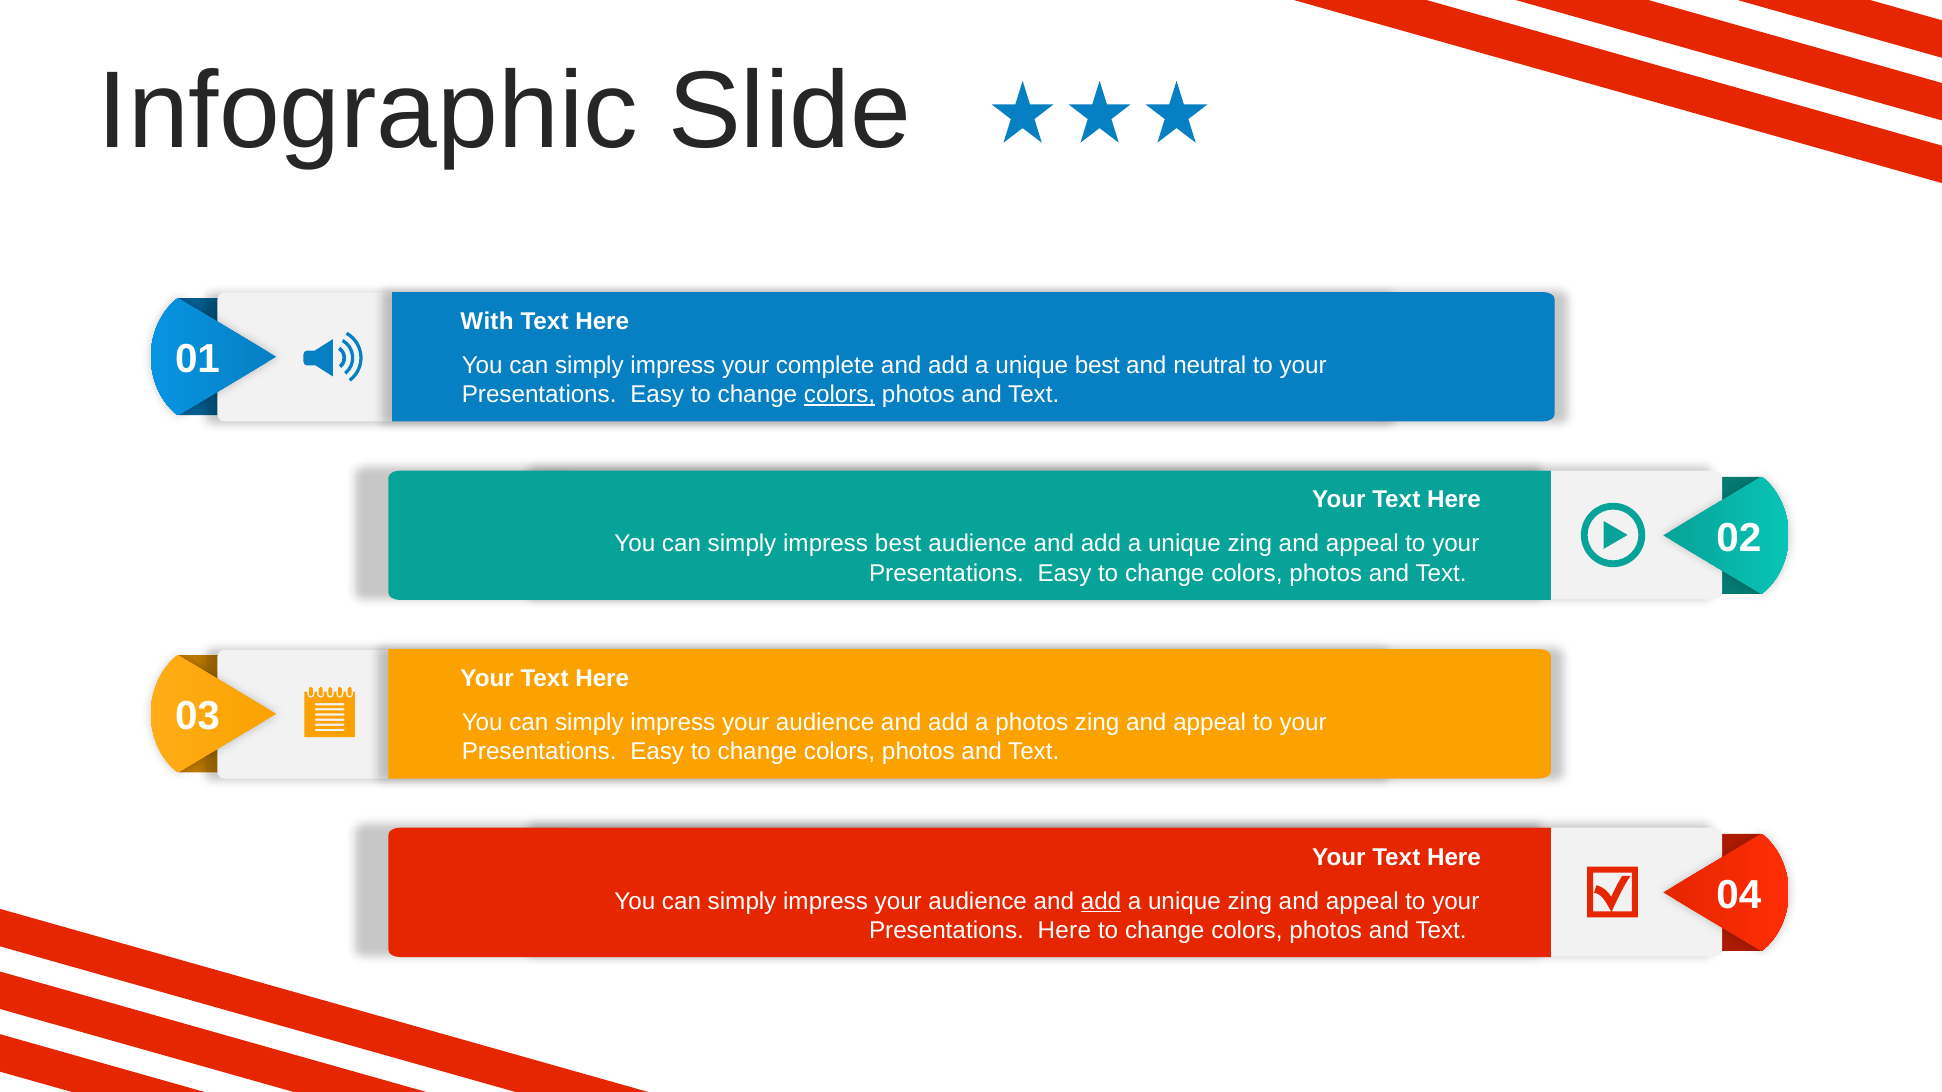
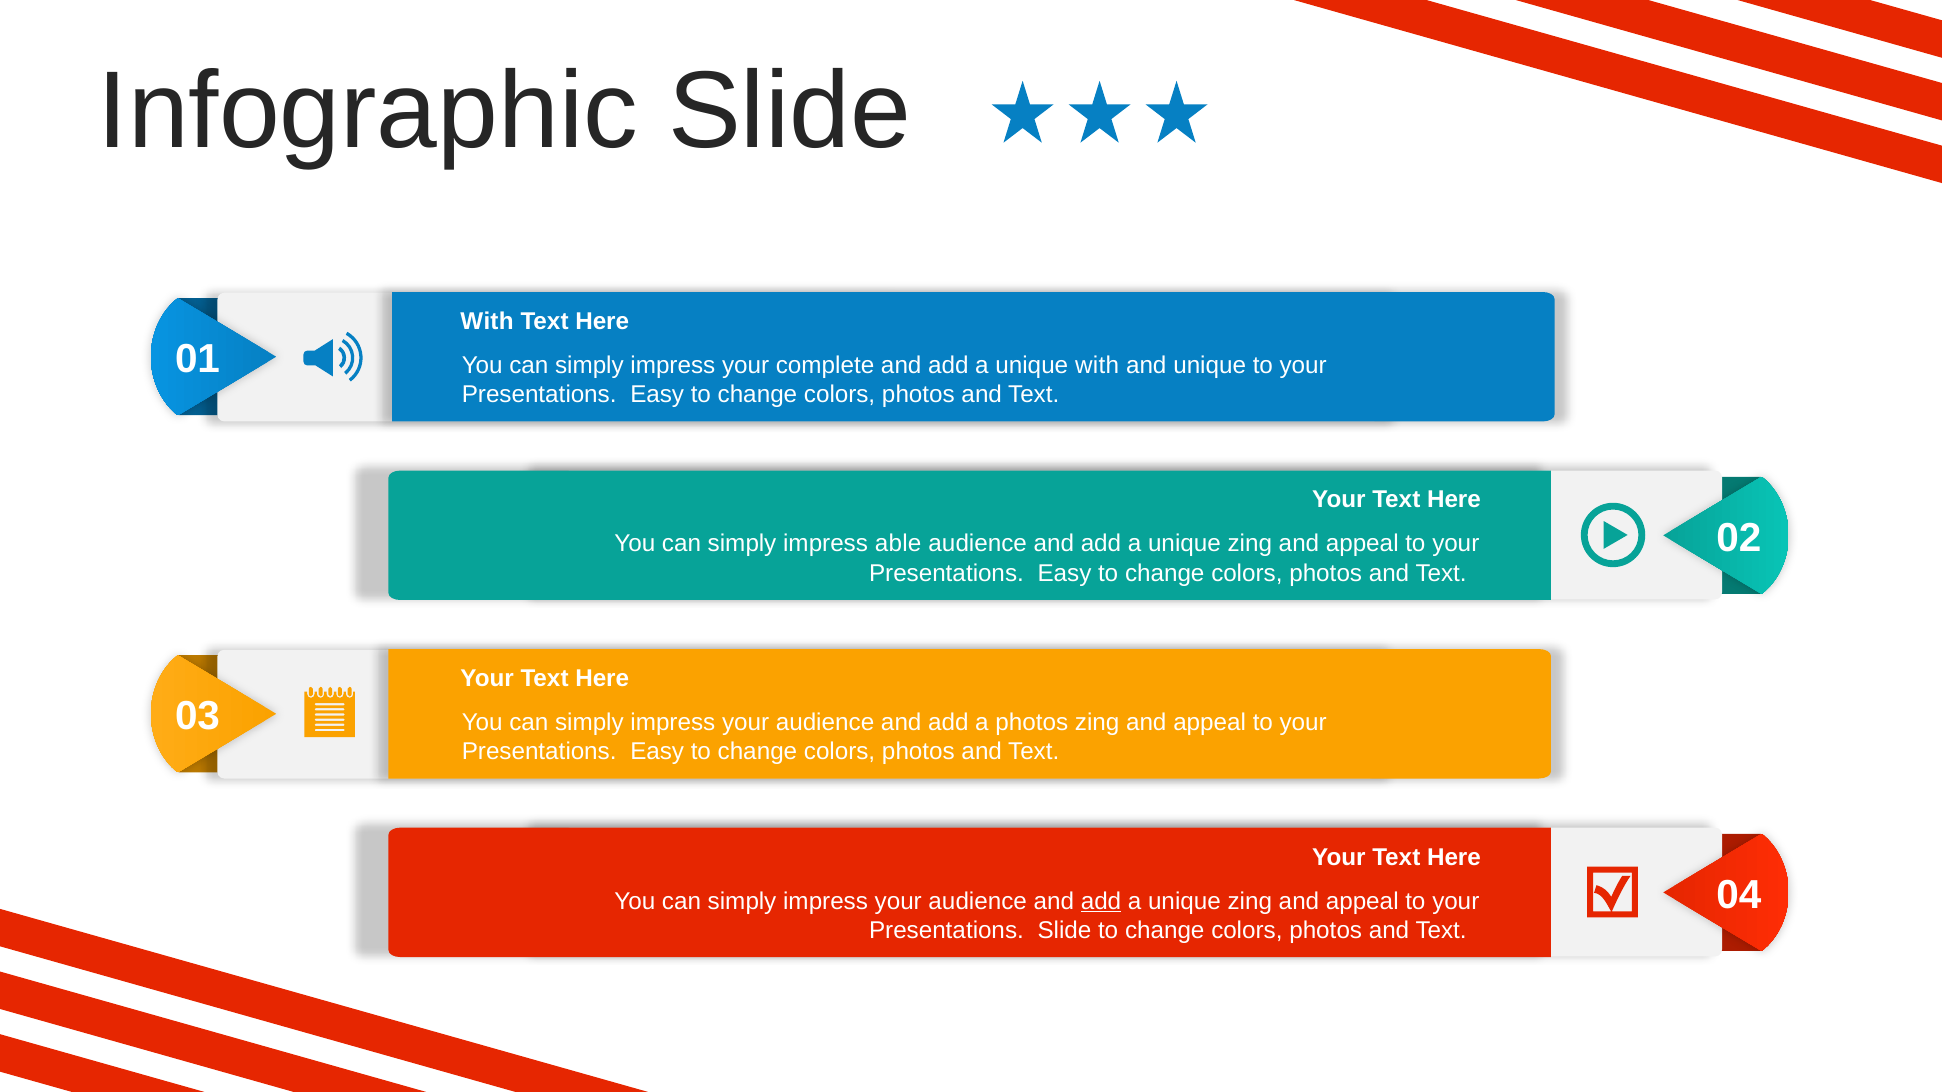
unique best: best -> with (1097, 365)
and neutral: neutral -> unique (1210, 365)
colors underline: present -> none (840, 394)
impress best: best -> able (898, 544)
Presentations Here: Here -> Slide (1065, 931)
